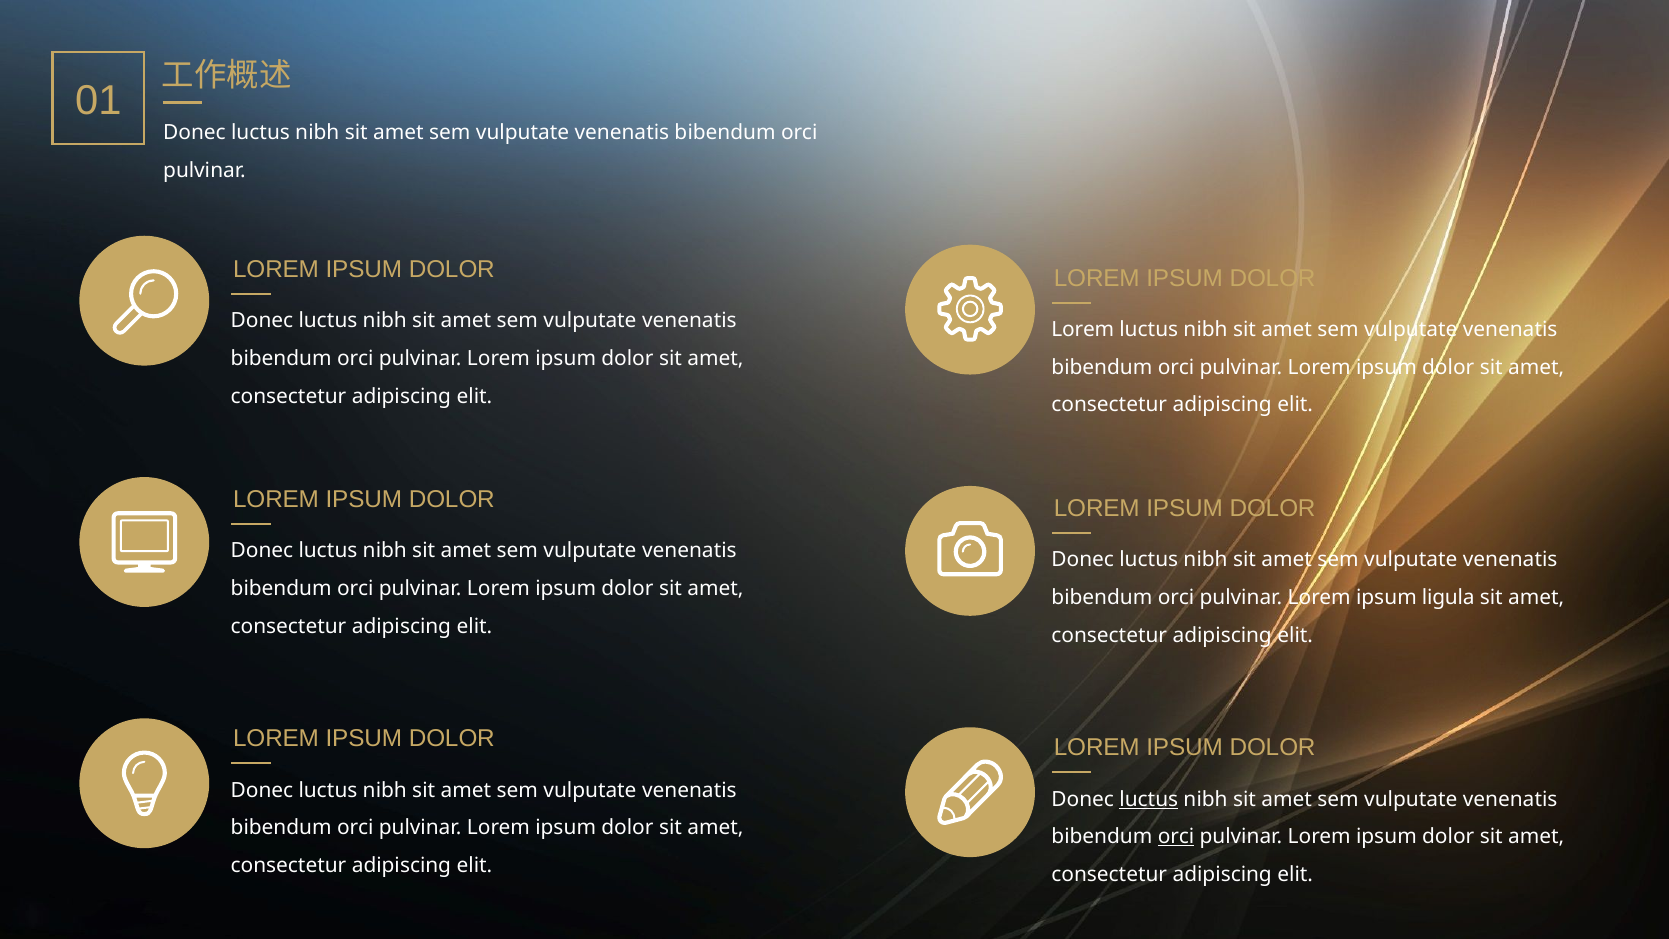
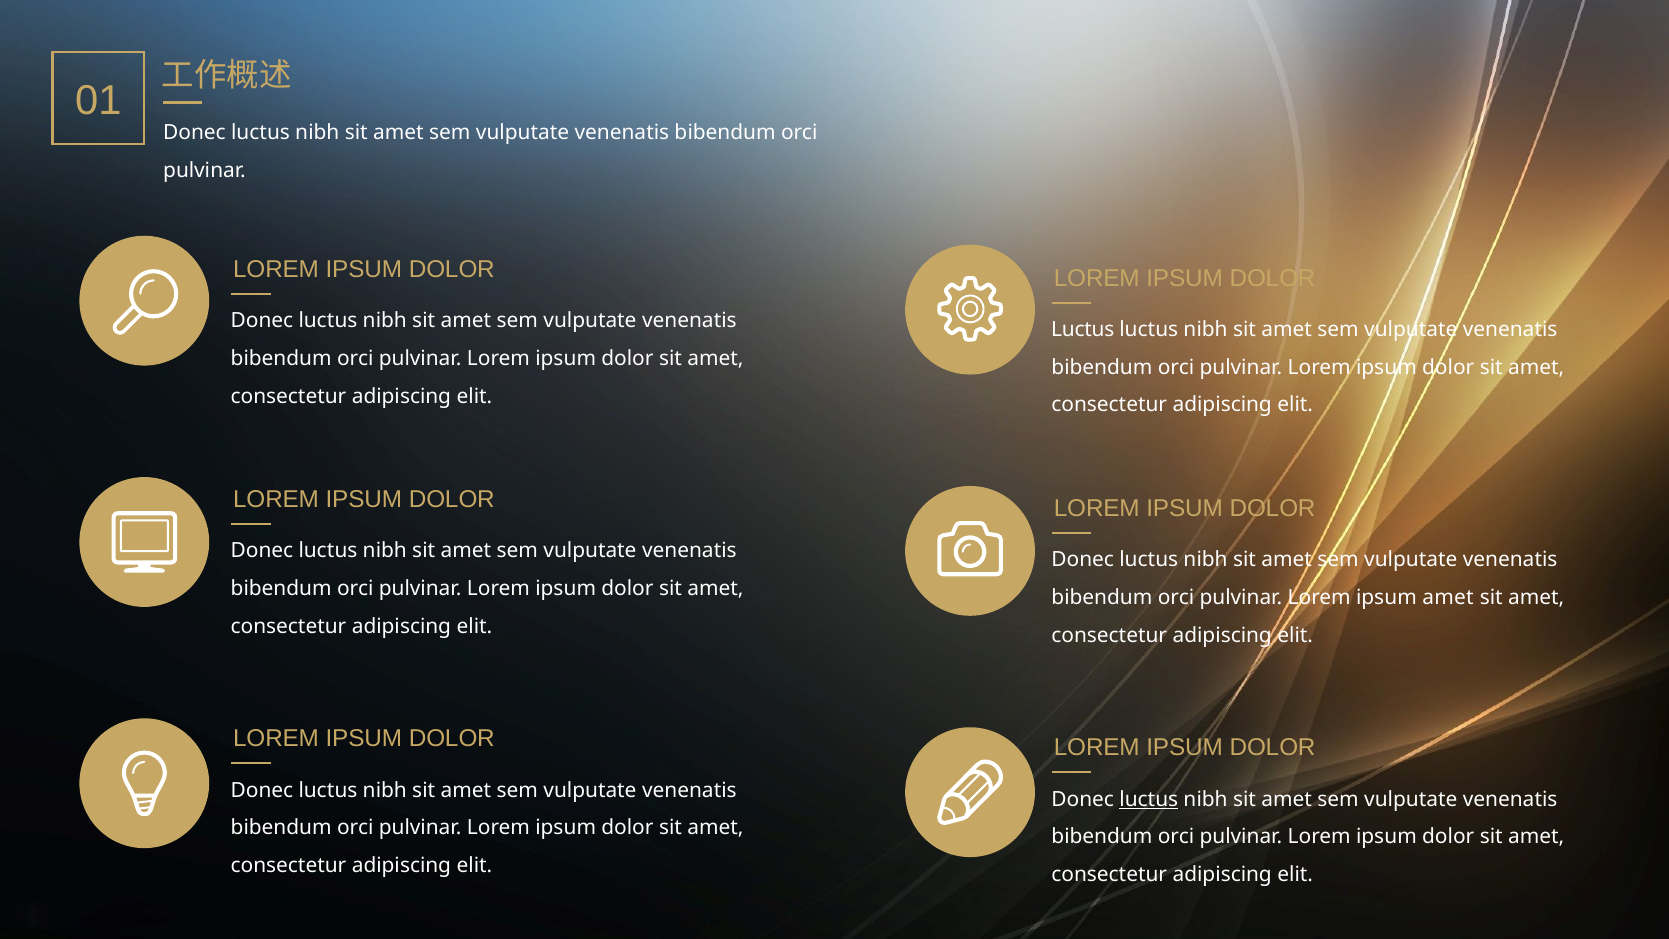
Lorem: Lorem -> Luctus (1083, 330)
ipsum ligula: ligula -> amet (1448, 597)
orci underline: present -> none (1176, 837)
